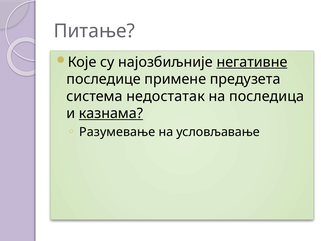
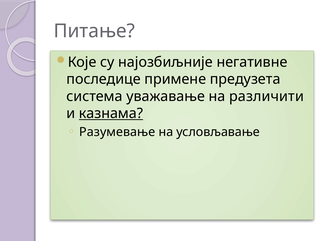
негативне underline: present -> none (252, 62)
недостатак: недостатак -> уважавање (166, 96)
последица: последица -> различити (267, 96)
